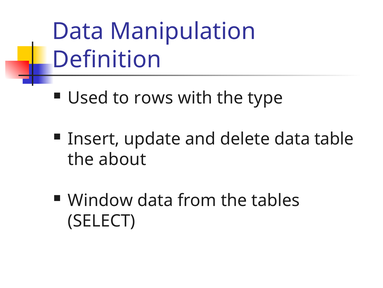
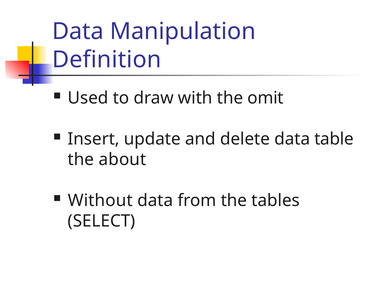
rows: rows -> draw (154, 98)
type: type -> omit (265, 98)
Window: Window -> Without (100, 200)
